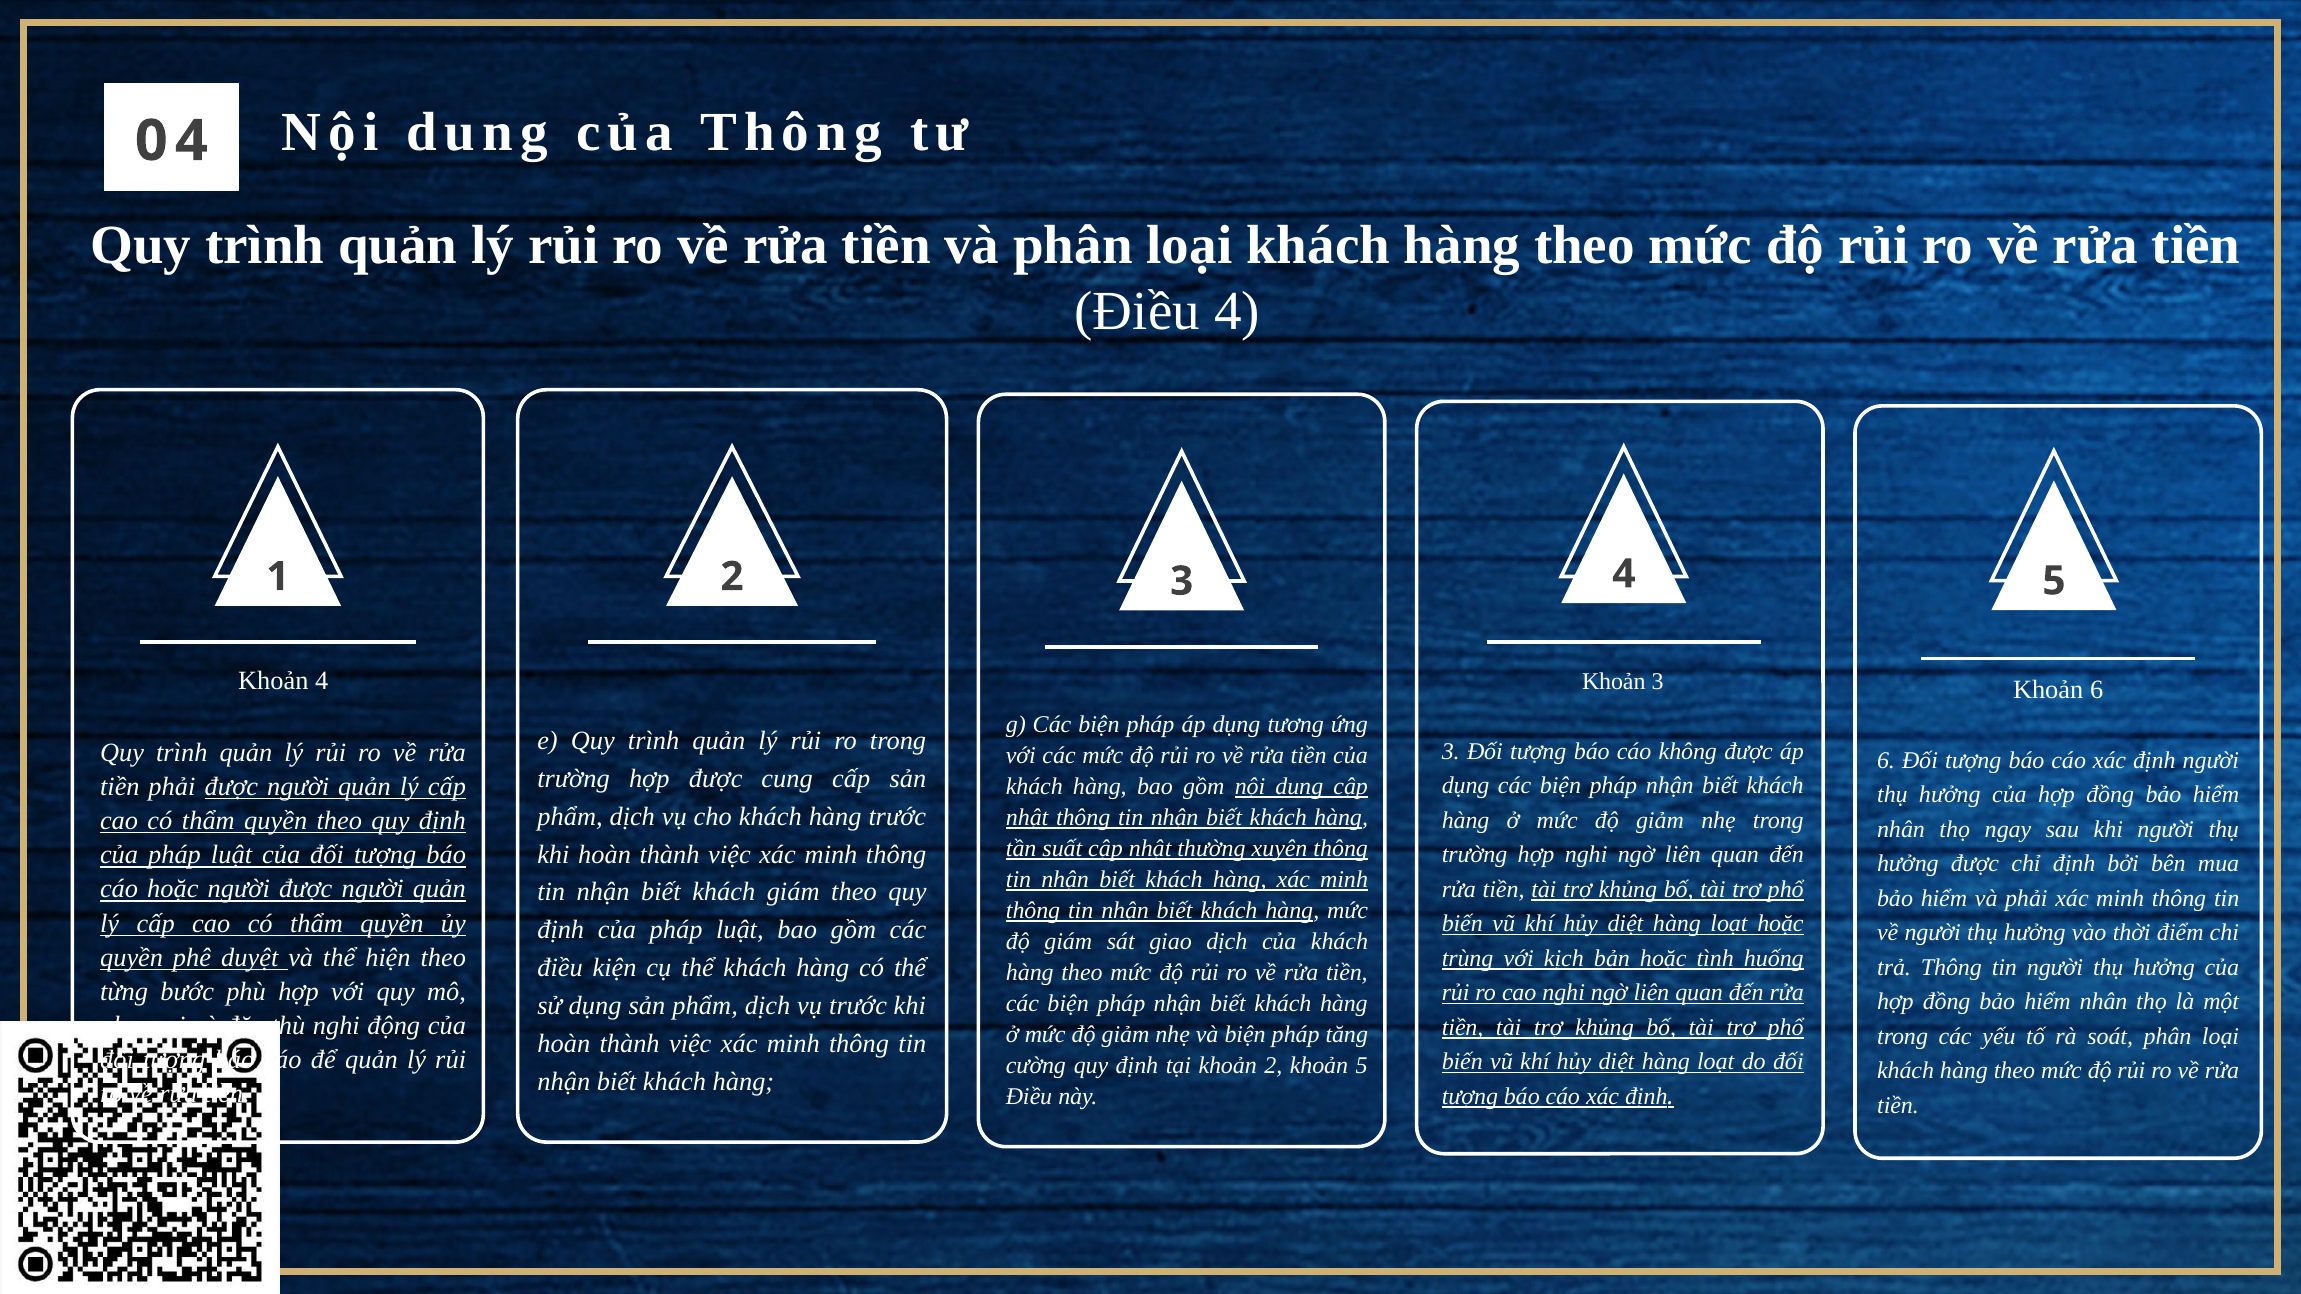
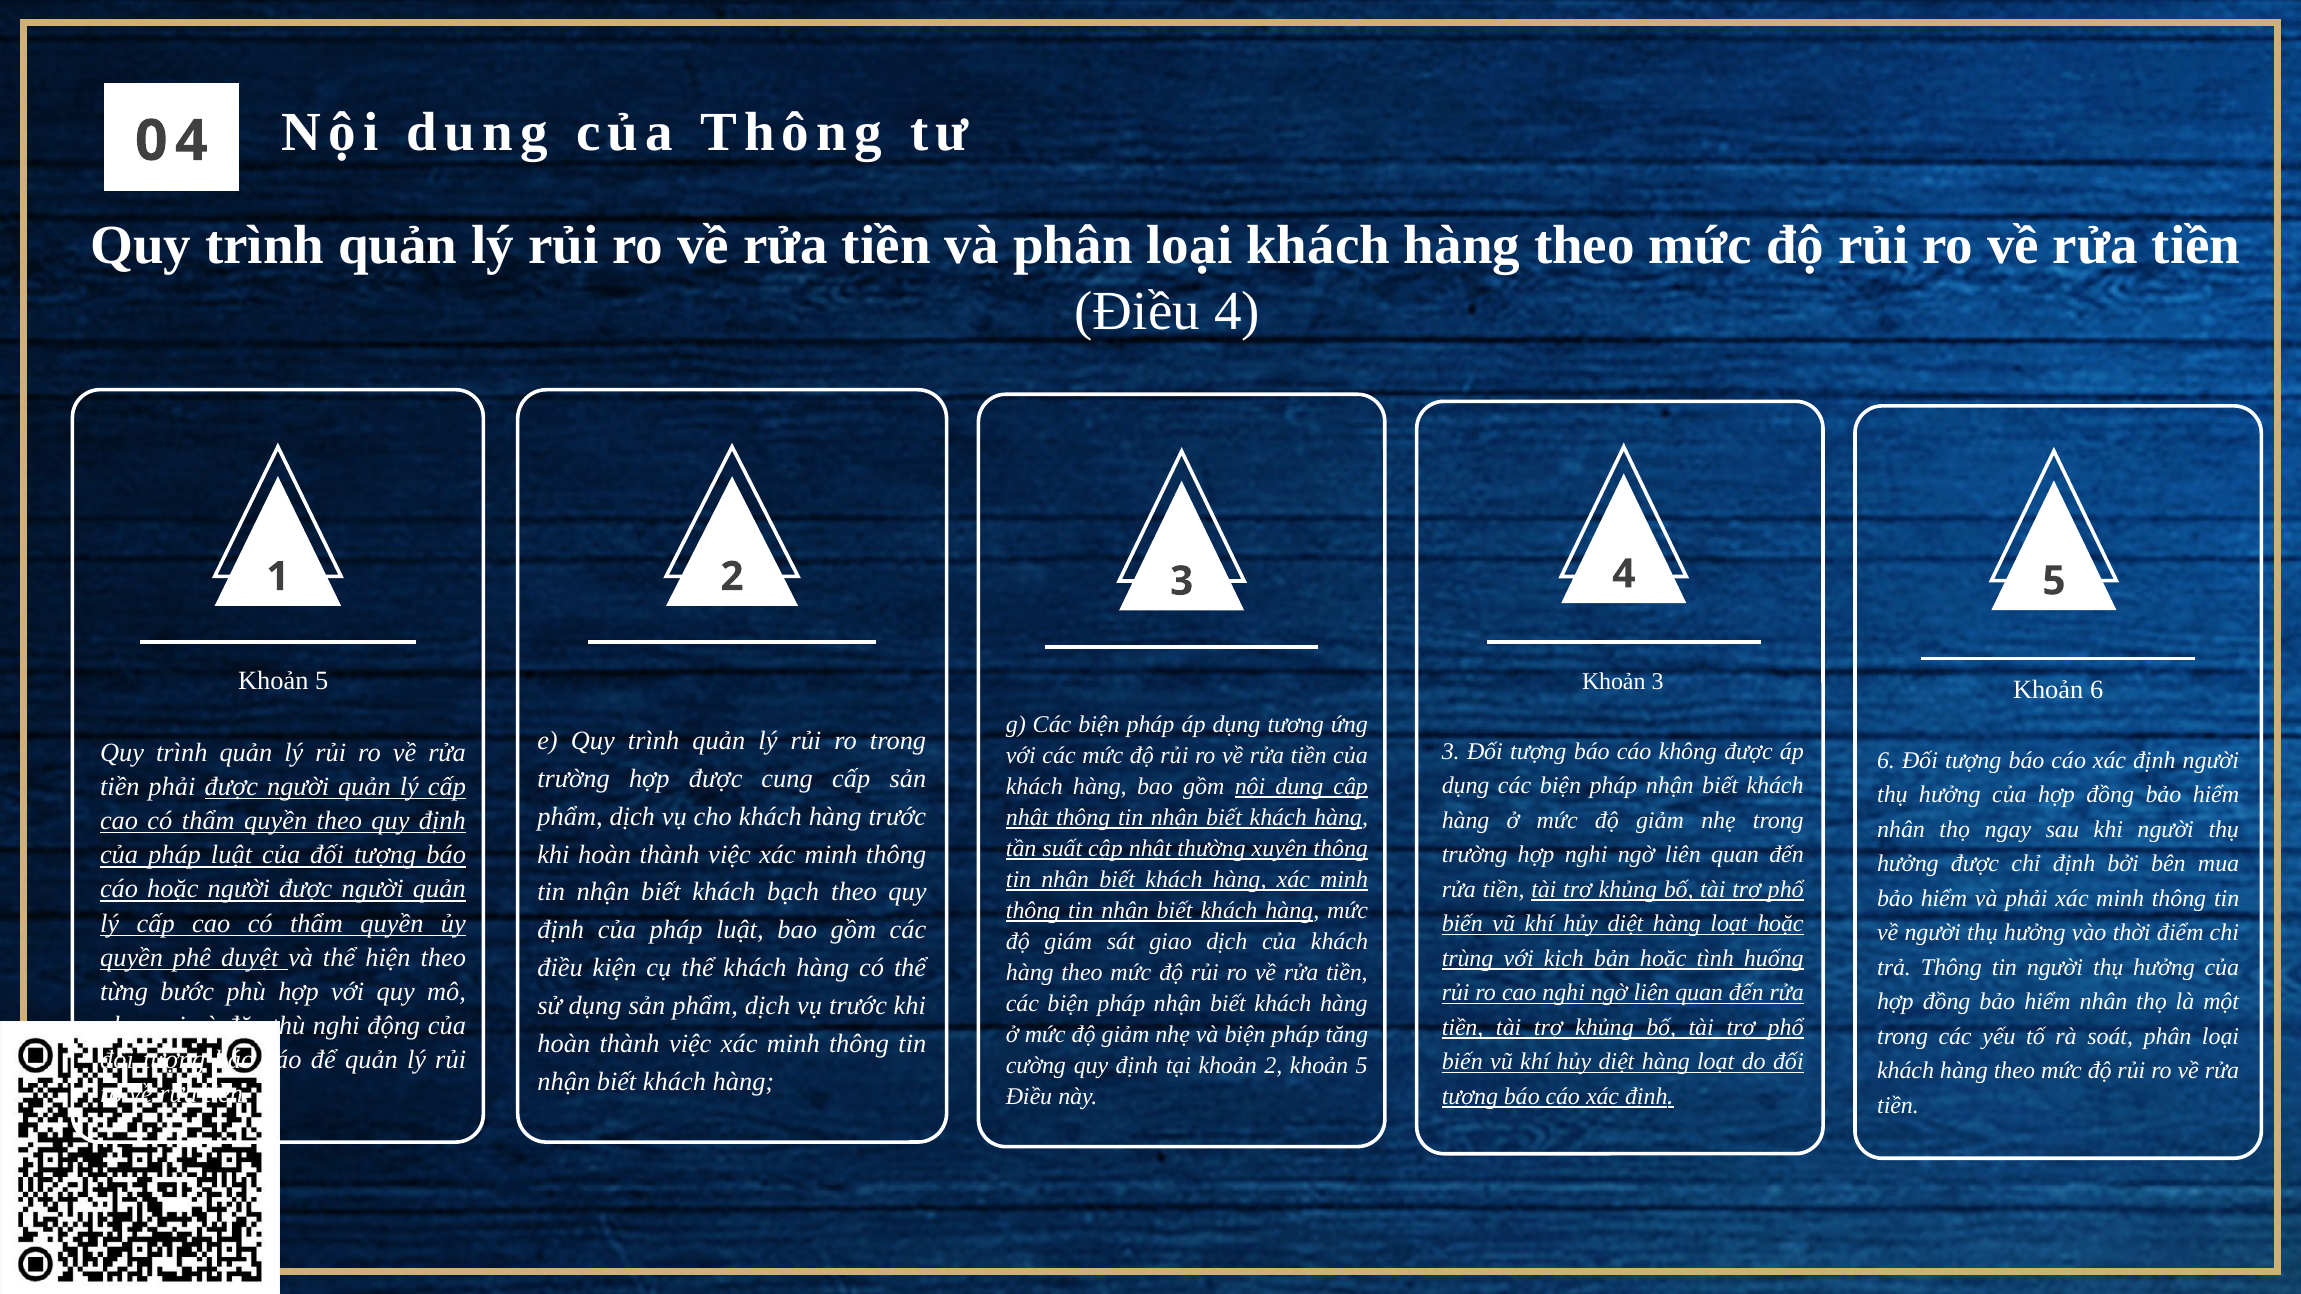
4: 4 -> 5 (322, 681)
khách giám: giám -> bạch (793, 892)
